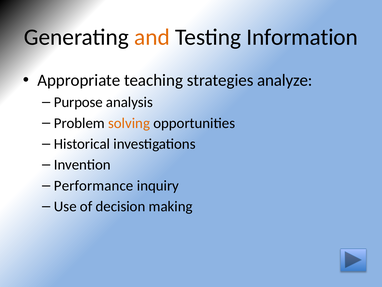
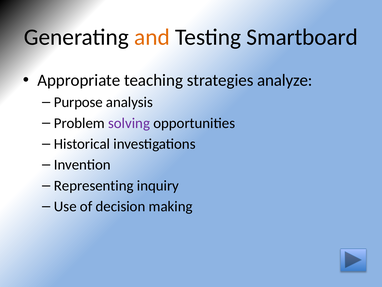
Information: Information -> Smartboard (302, 37)
solving colour: orange -> purple (129, 123)
Performance: Performance -> Representing (94, 185)
